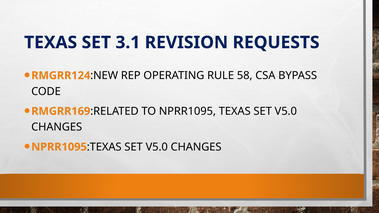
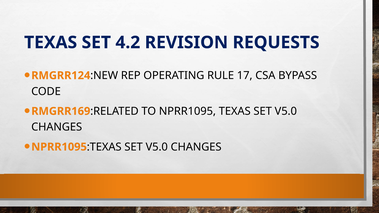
3.1: 3.1 -> 4.2 (128, 43)
58: 58 -> 17 (245, 76)
